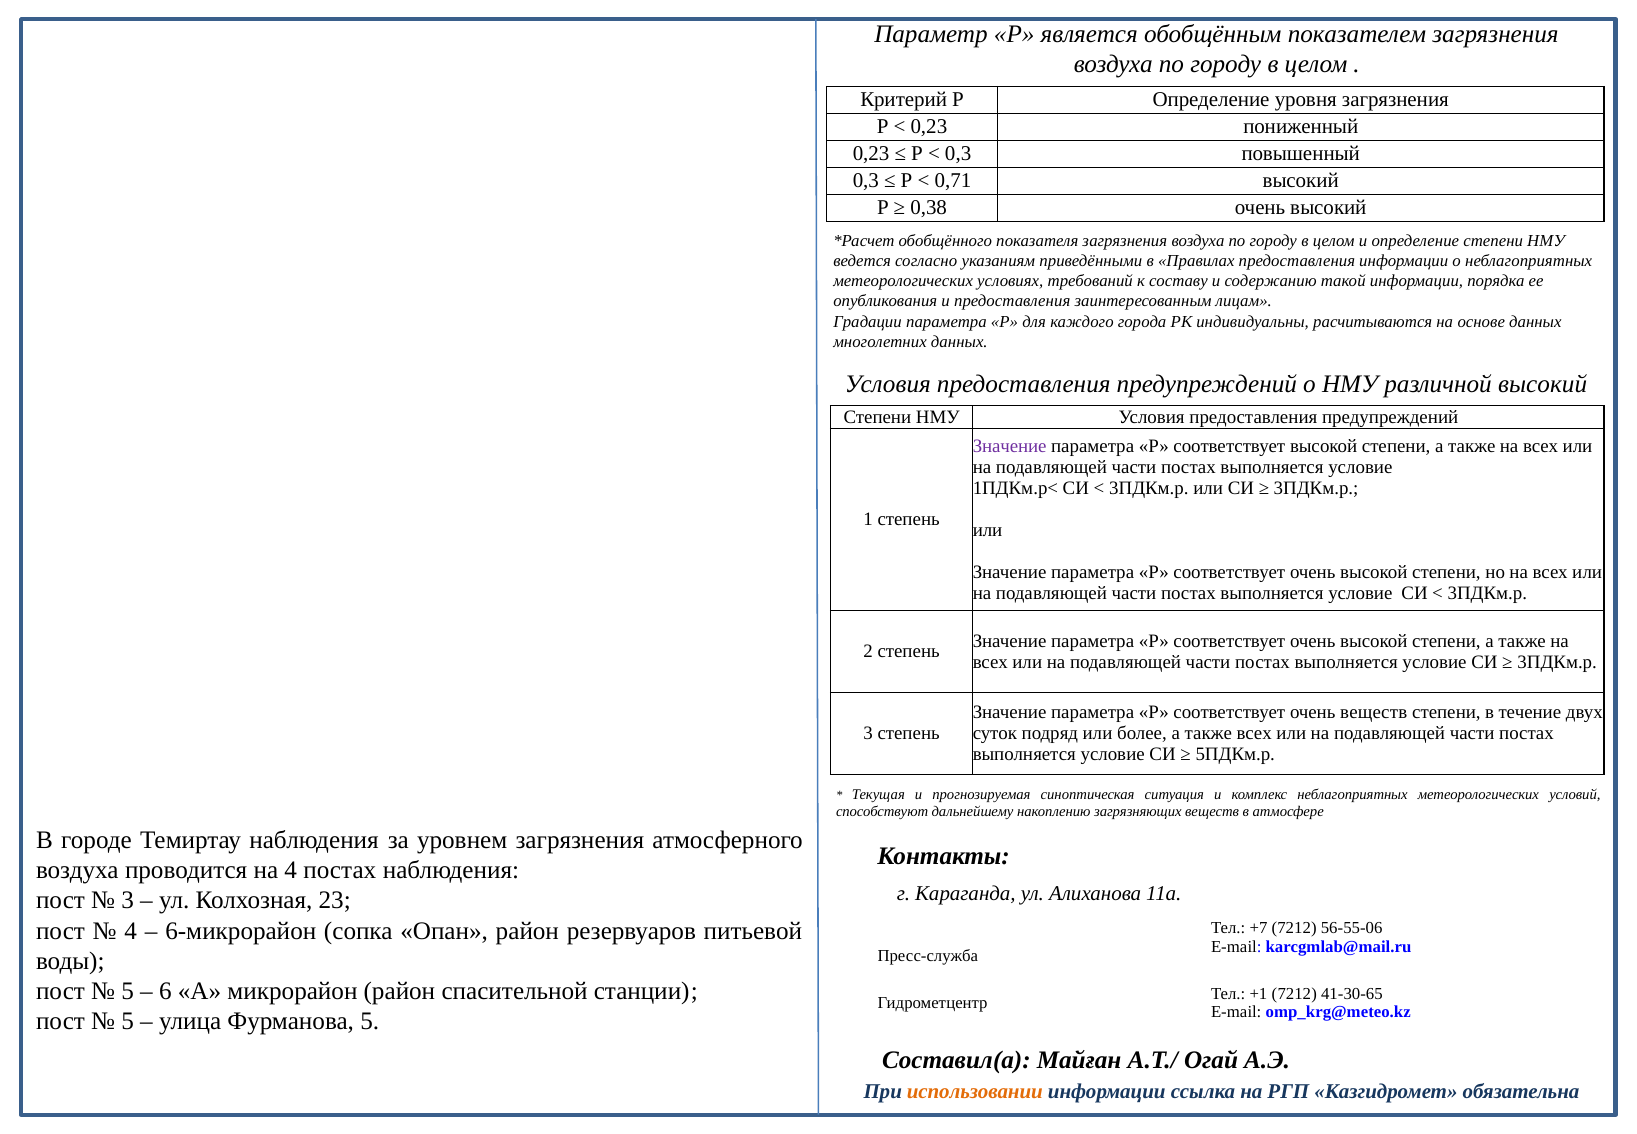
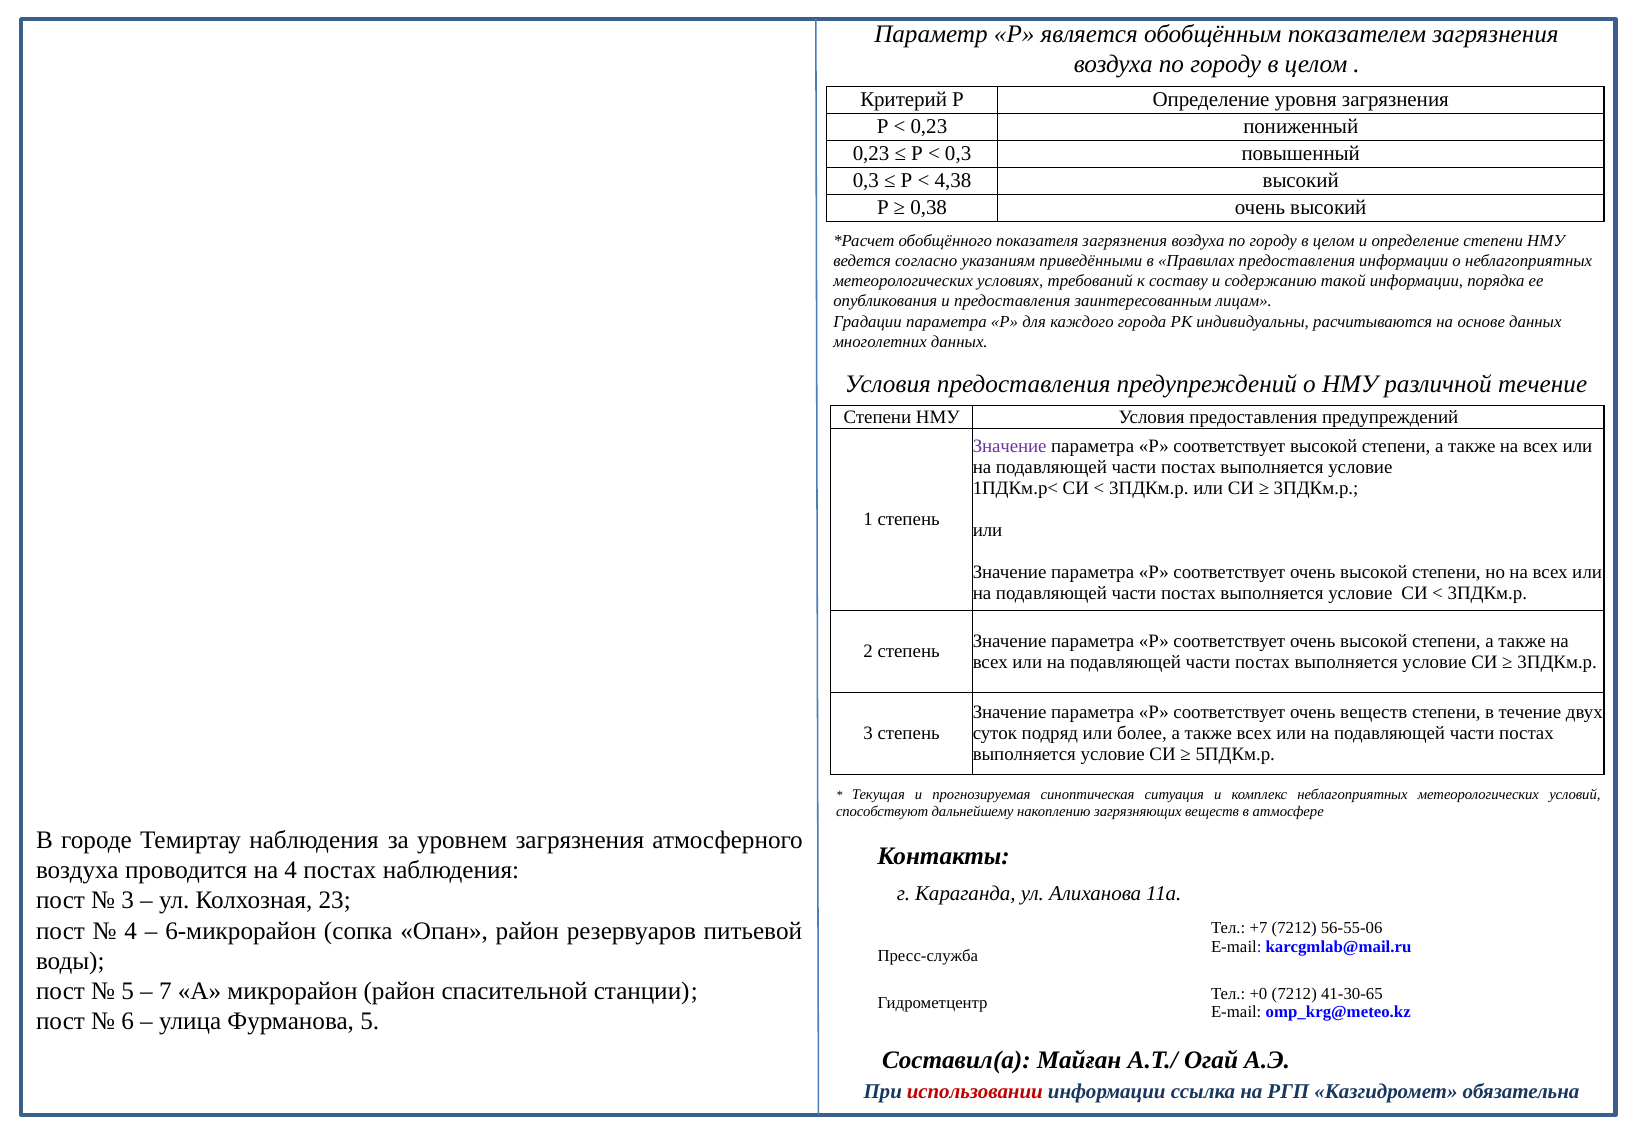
0,71: 0,71 -> 4,38 (953, 181)
различной высокий: высокий -> течение (1543, 384)
6: 6 -> 7 (165, 991)
+1: +1 -> +0 (1258, 993)
5: 5 -> 6 (128, 1021)
использовании colour: orange -> red (975, 1091)
